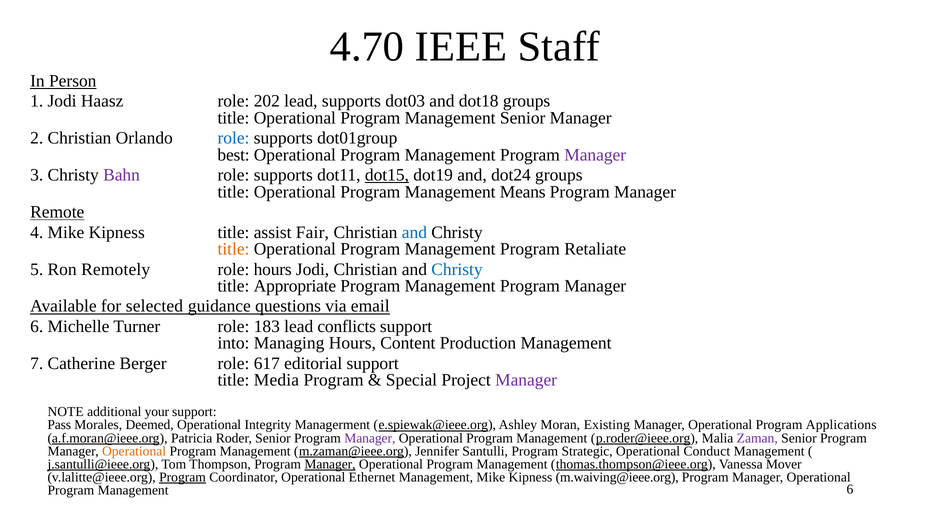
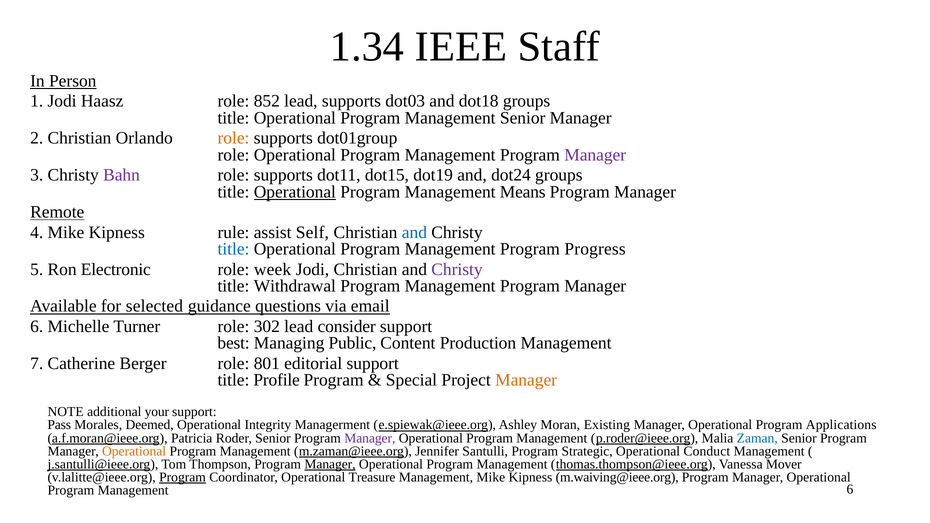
4.70: 4.70 -> 1.34 (367, 47)
202: 202 -> 852 (267, 101)
role colour: blue -> orange (234, 138)
best: best -> role (234, 155)
dot15 underline: present -> none (387, 175)
Operational underline: none -> present (295, 192)
Kipness title: title -> rule (234, 232)
Fair: Fair -> Self (312, 232)
title colour: orange -> blue (233, 249)
Retaliate: Retaliate -> Progress (595, 249)
Remotely: Remotely -> Electronic (116, 269)
role hours: hours -> week (273, 269)
Christy colour: blue -> purple (457, 269)
Appropriate: Appropriate -> Withdrawal (295, 286)
183: 183 -> 302 (267, 327)
conflicts: conflicts -> consider (347, 327)
into: into -> best (234, 343)
Managing Hours: Hours -> Public (352, 343)
617: 617 -> 801 (267, 364)
Media: Media -> Profile (277, 380)
Manager colour: purple -> orange (526, 380)
Zaman colour: purple -> blue (757, 438)
Ethernet: Ethernet -> Treasure (372, 477)
